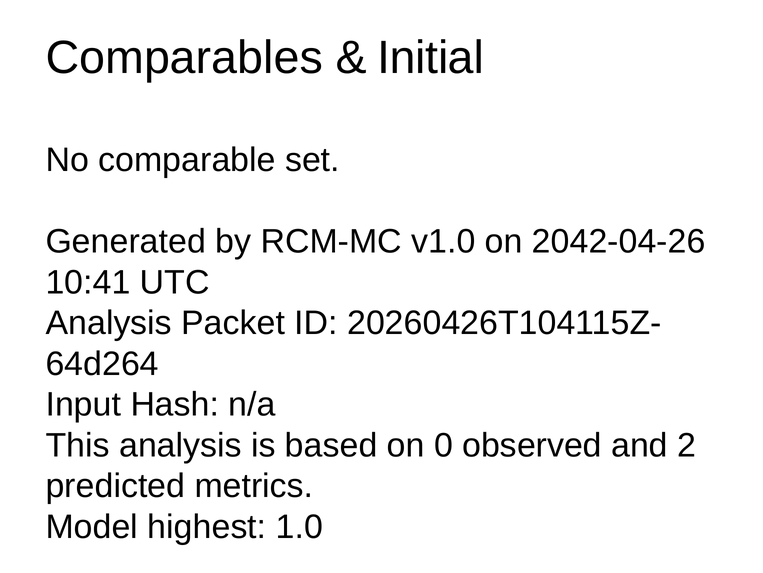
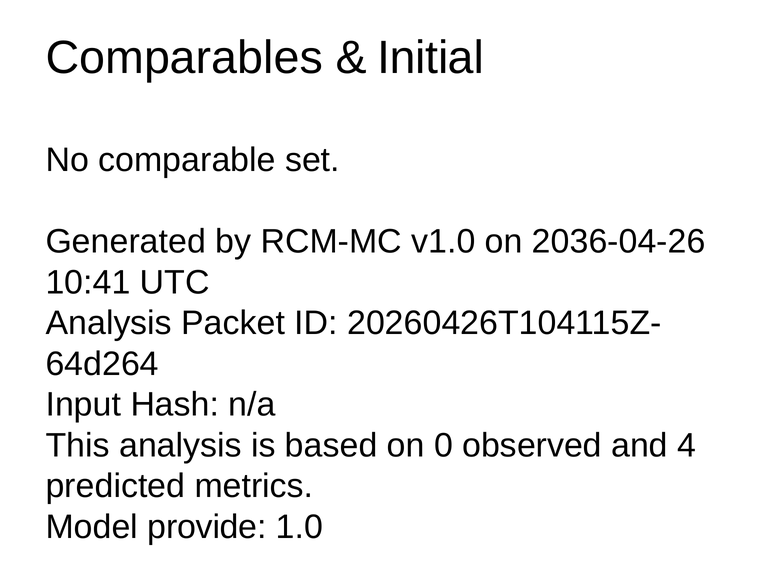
2042-04-26: 2042-04-26 -> 2036-04-26 (619, 241)
2: 2 -> 4 (687, 445)
highest: highest -> provide (207, 526)
